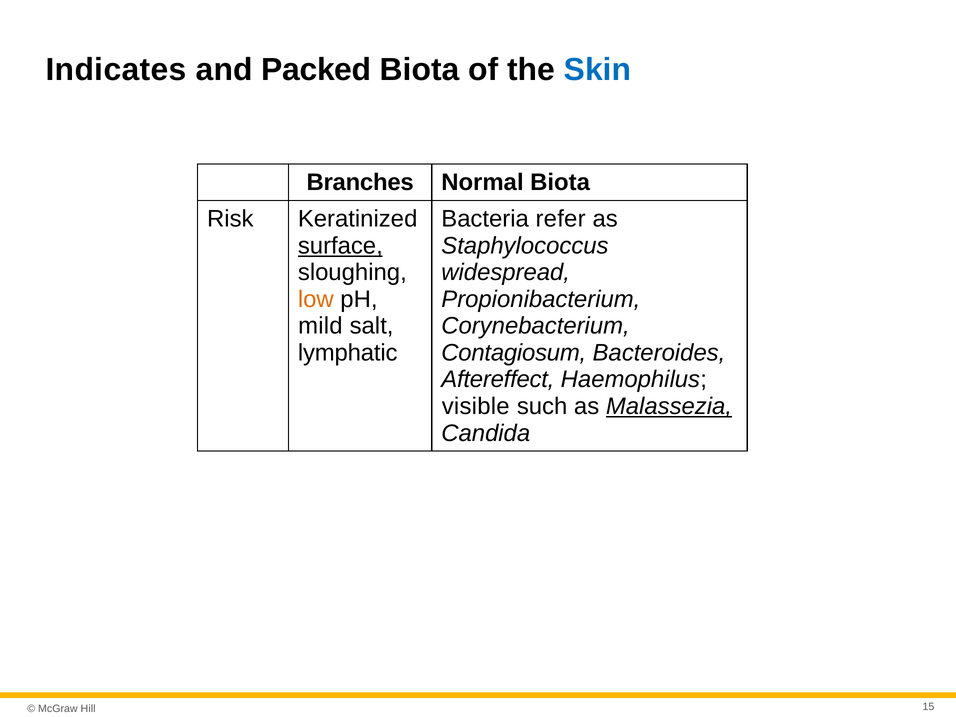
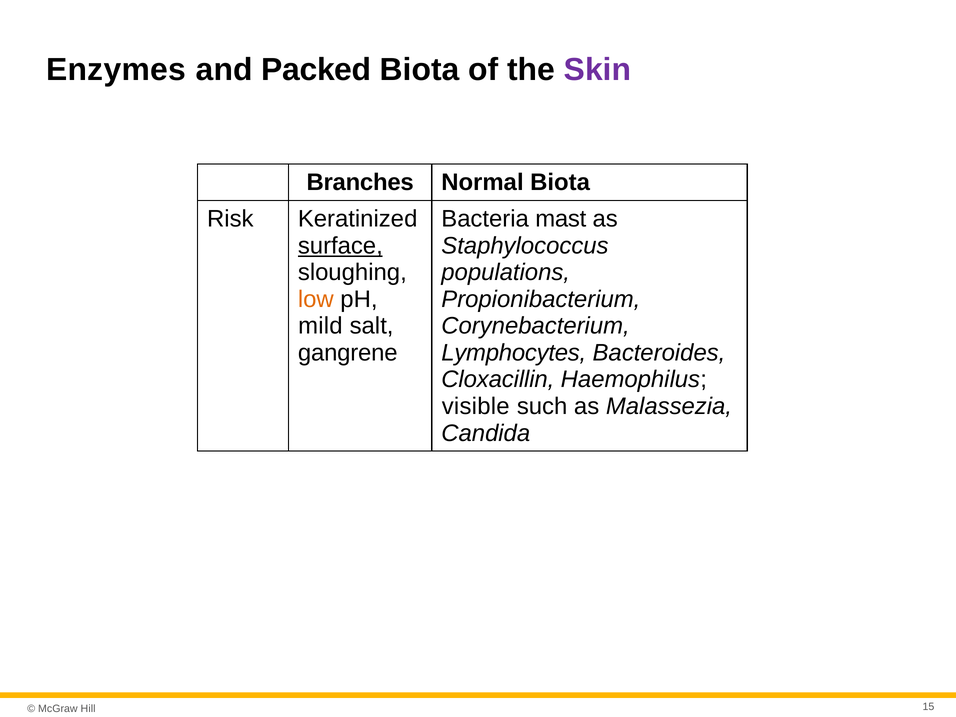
Indicates: Indicates -> Enzymes (116, 70)
Skin colour: blue -> purple (597, 70)
refer: refer -> mast (561, 219)
widespread: widespread -> populations (506, 273)
lymphatic: lymphatic -> gangrene (348, 353)
Contagiosum: Contagiosum -> Lymphocytes (514, 353)
Aftereffect: Aftereffect -> Cloxacillin (498, 380)
Malassezia underline: present -> none (669, 406)
